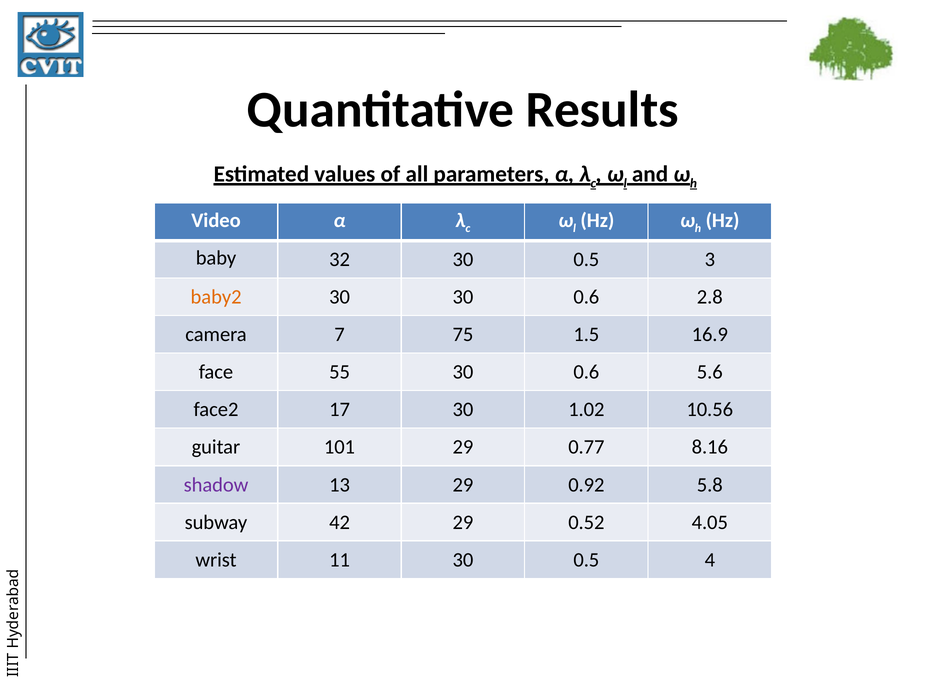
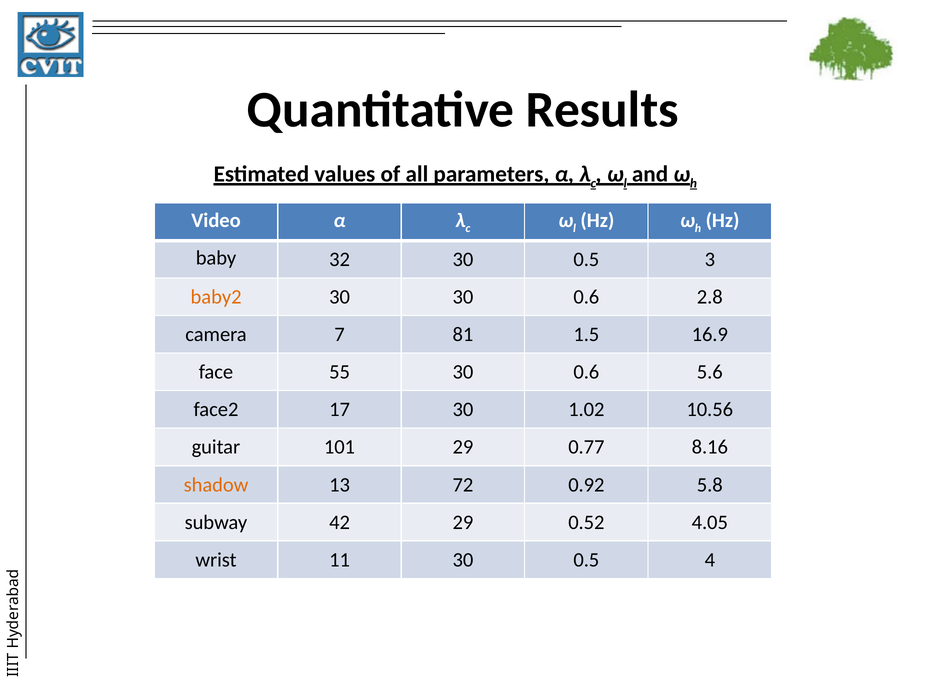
75: 75 -> 81 (463, 335)
shadow colour: purple -> orange (216, 485)
13 29: 29 -> 72 (463, 485)
